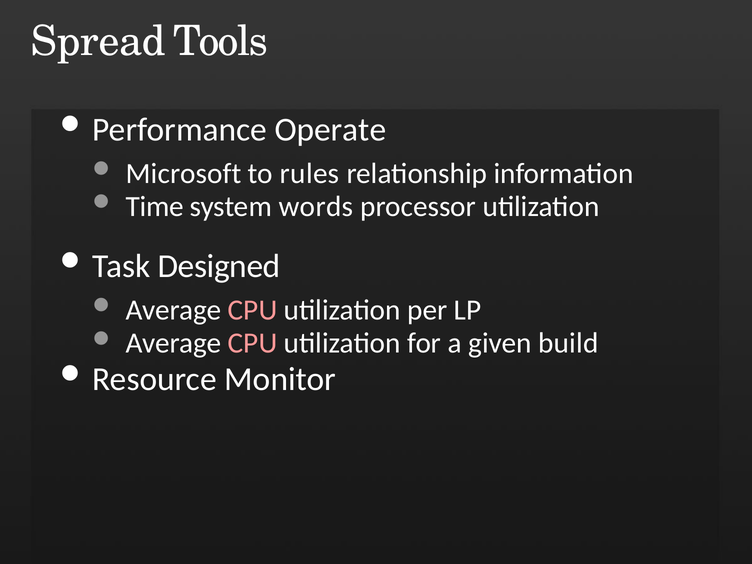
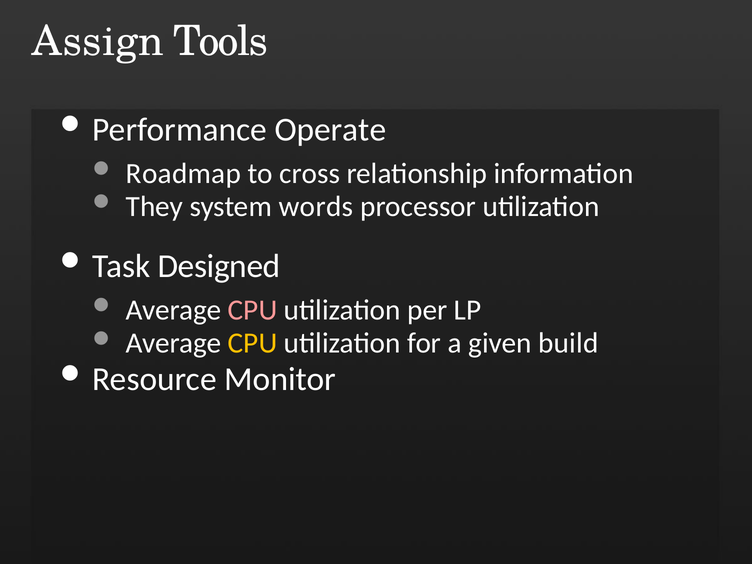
Spread: Spread -> Assign (98, 41)
Microsoft: Microsoft -> Roadmap (184, 174)
rules: rules -> cross (310, 174)
Time: Time -> They (155, 207)
CPU colour: pink -> yellow (253, 343)
